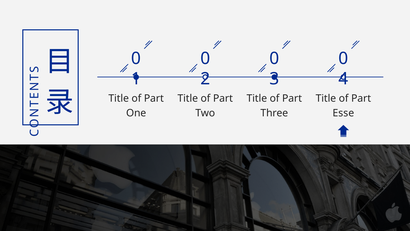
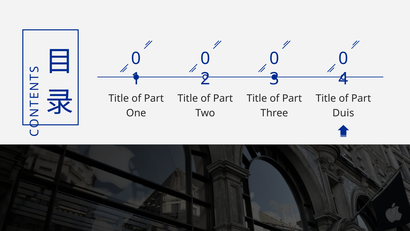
Esse: Esse -> Duis (343, 113)
